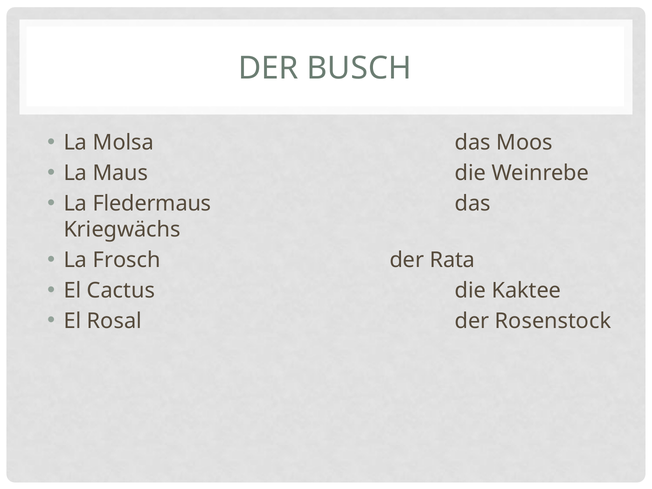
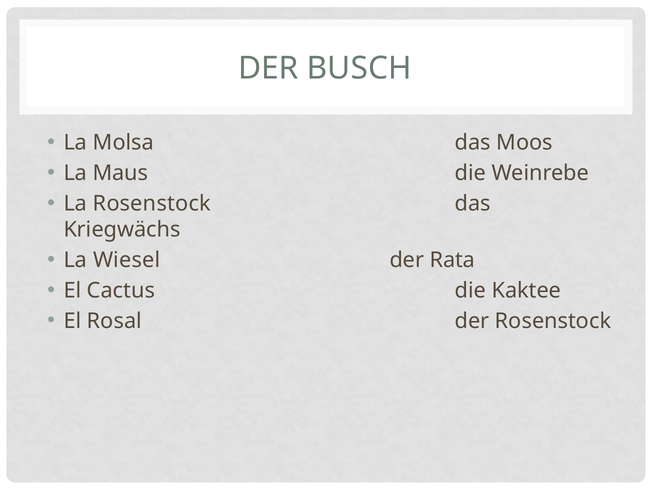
La Fledermaus: Fledermaus -> Rosenstock (152, 204)
Frosch: Frosch -> Wiesel (127, 260)
